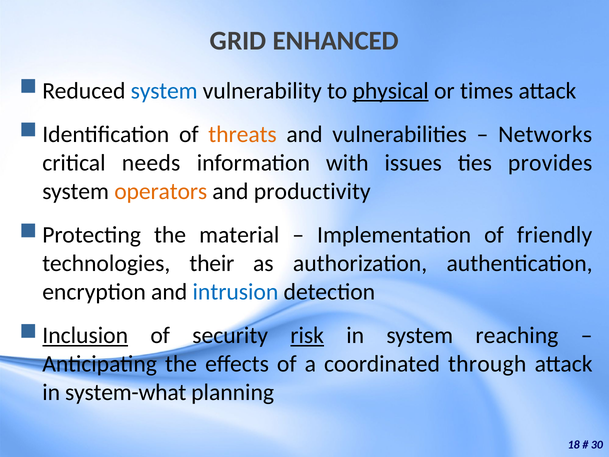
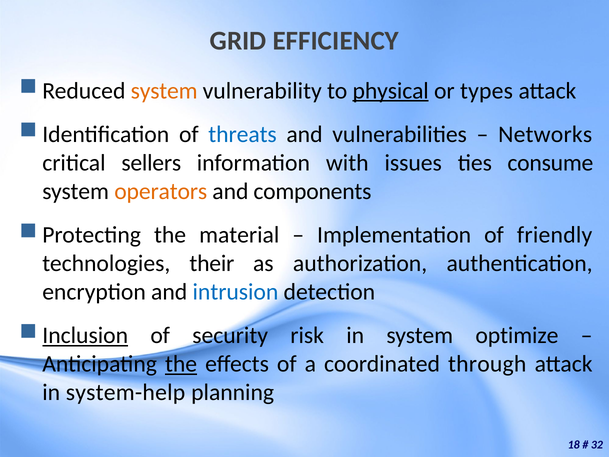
ENHANCED: ENHANCED -> EFFICIENCY (336, 41)
system colour: blue -> orange (164, 91)
times: times -> types (487, 91)
threats colour: orange -> blue (243, 134)
needs: needs -> sellers (151, 163)
provides: provides -> consume (550, 163)
productivity: productivity -> components (312, 191)
risk underline: present -> none (307, 335)
reaching: reaching -> optimize (517, 335)
the underline: none -> present (181, 364)
system-what: system-what -> system-help (126, 392)
30: 30 -> 32 (597, 445)
